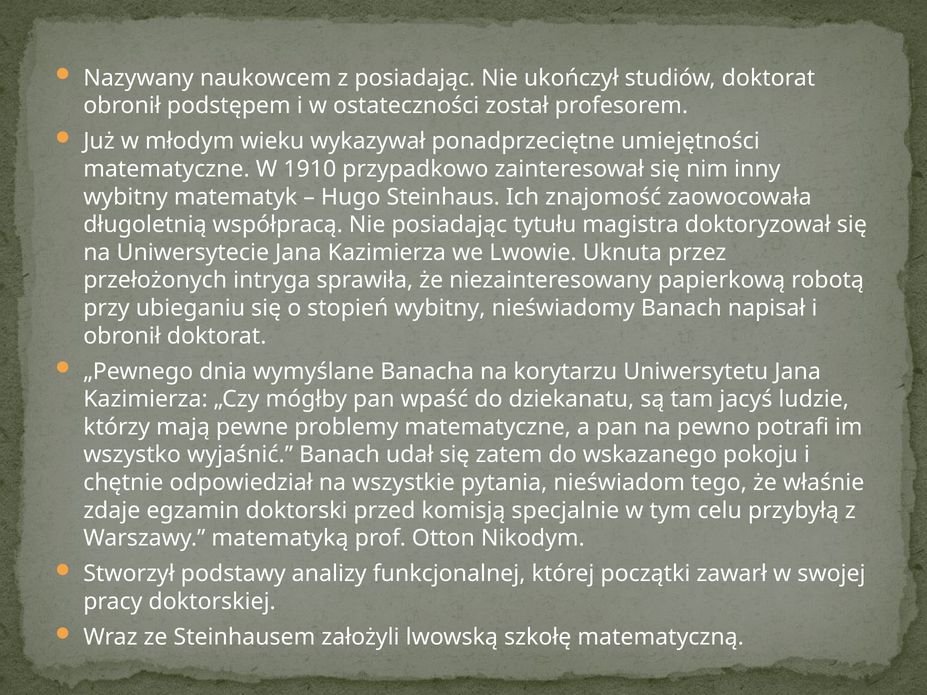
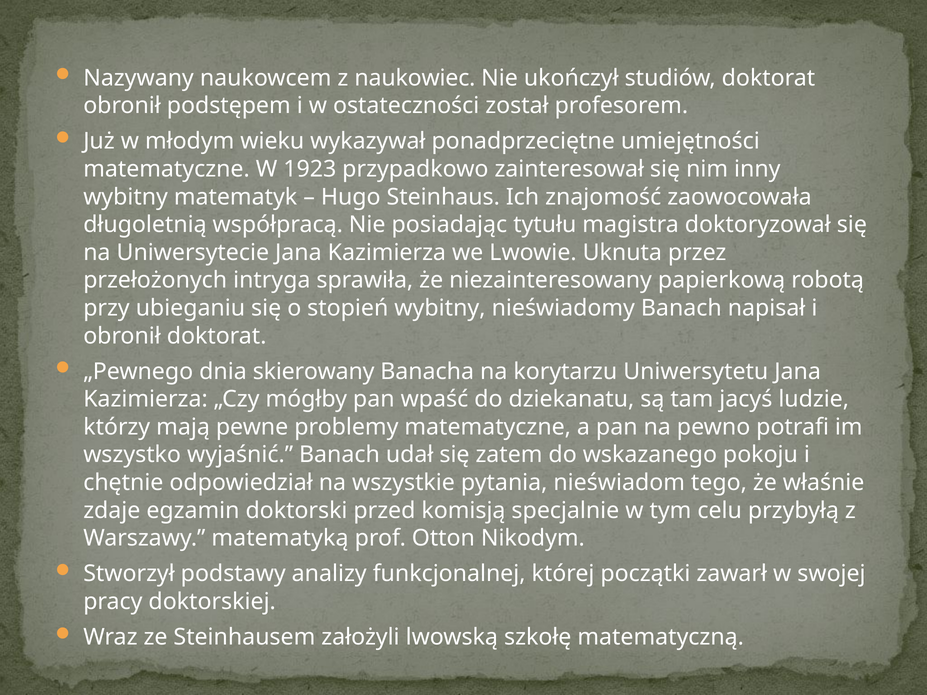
z posiadając: posiadając -> naukowiec (415, 78)
1910: 1910 -> 1923 (310, 169)
wymyślane: wymyślane -> skierowany (314, 372)
